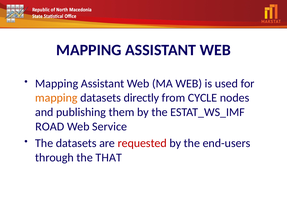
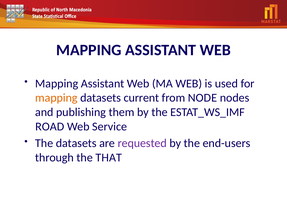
directly: directly -> current (141, 98)
CYCLE: CYCLE -> NODE (202, 98)
requested colour: red -> purple (142, 143)
